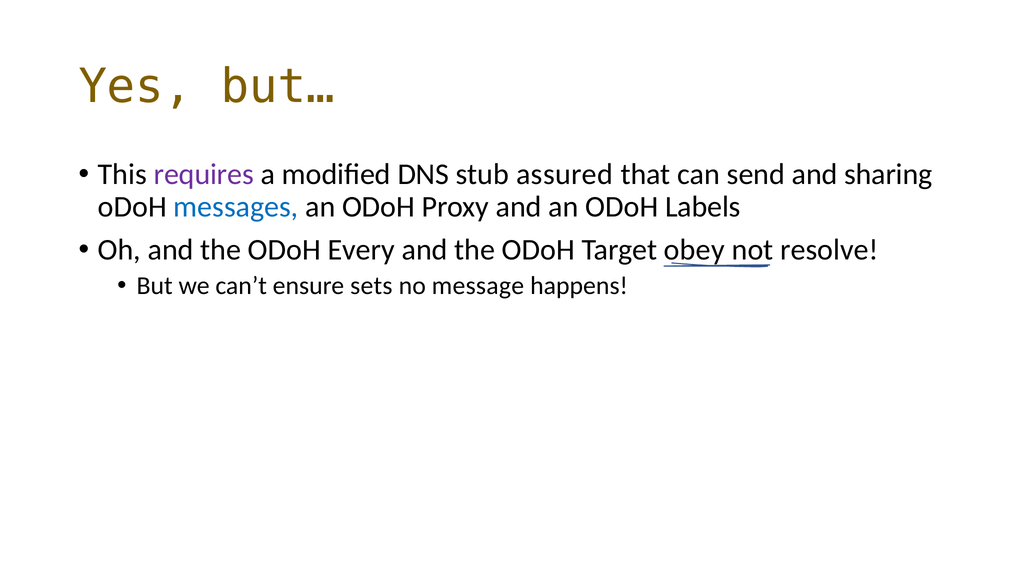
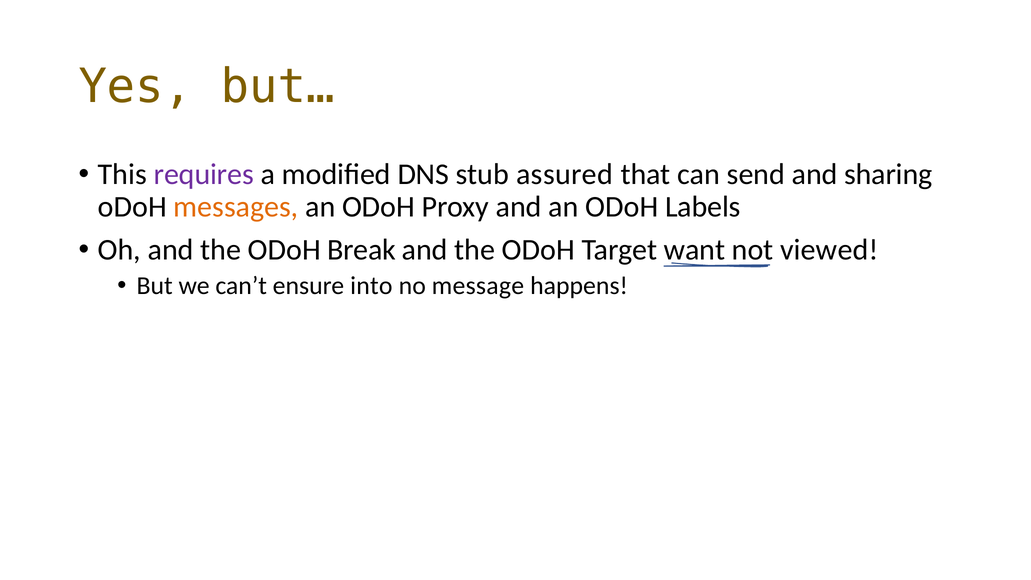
messages colour: blue -> orange (236, 207)
Every: Every -> Break (362, 250)
obey: obey -> want (694, 250)
resolve: resolve -> viewed (829, 250)
sets: sets -> into (371, 286)
